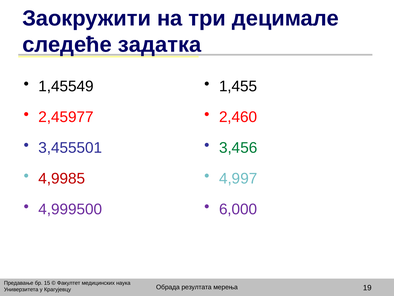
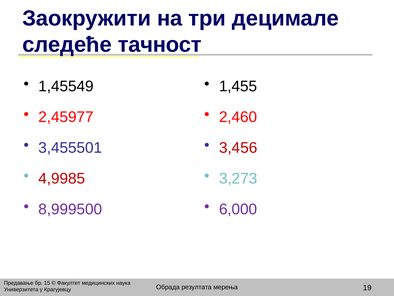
задатка: задатка -> тачност (160, 45)
3,456 colour: green -> red (238, 148)
4,997: 4,997 -> 3,273 (238, 178)
4,999500: 4,999500 -> 8,999500 (70, 209)
